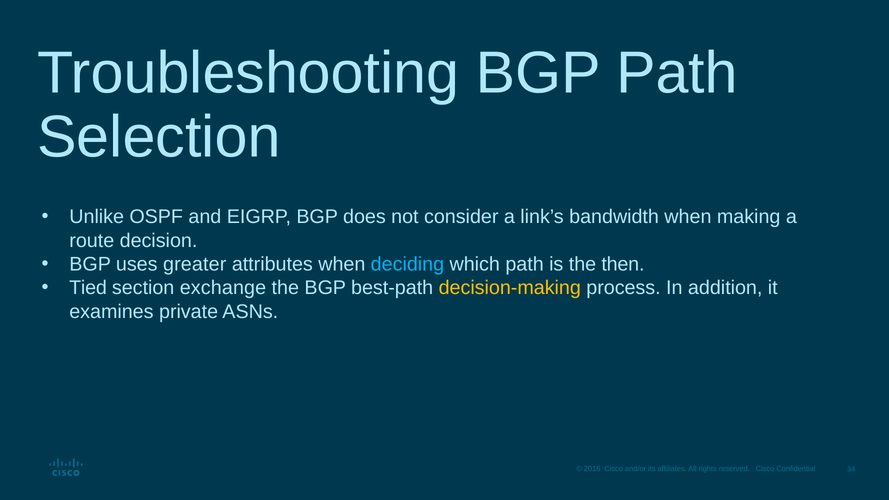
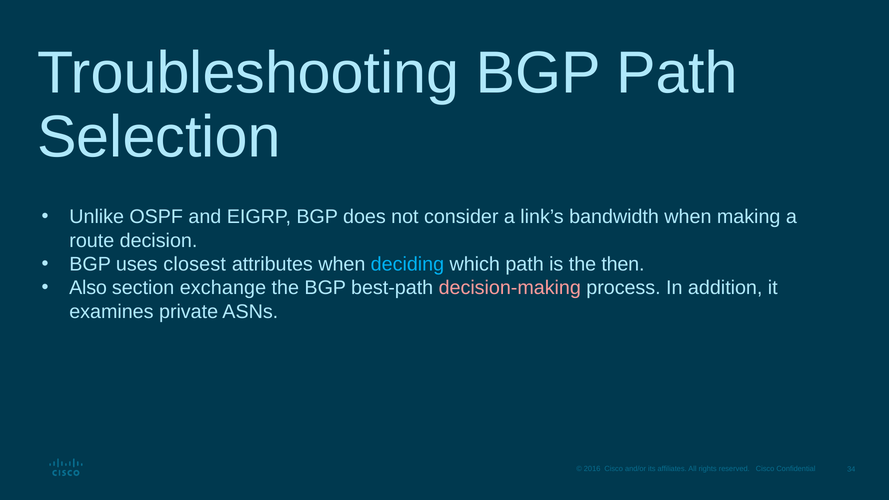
greater: greater -> closest (195, 264)
Tied: Tied -> Also (88, 288)
decision-making colour: yellow -> pink (510, 288)
